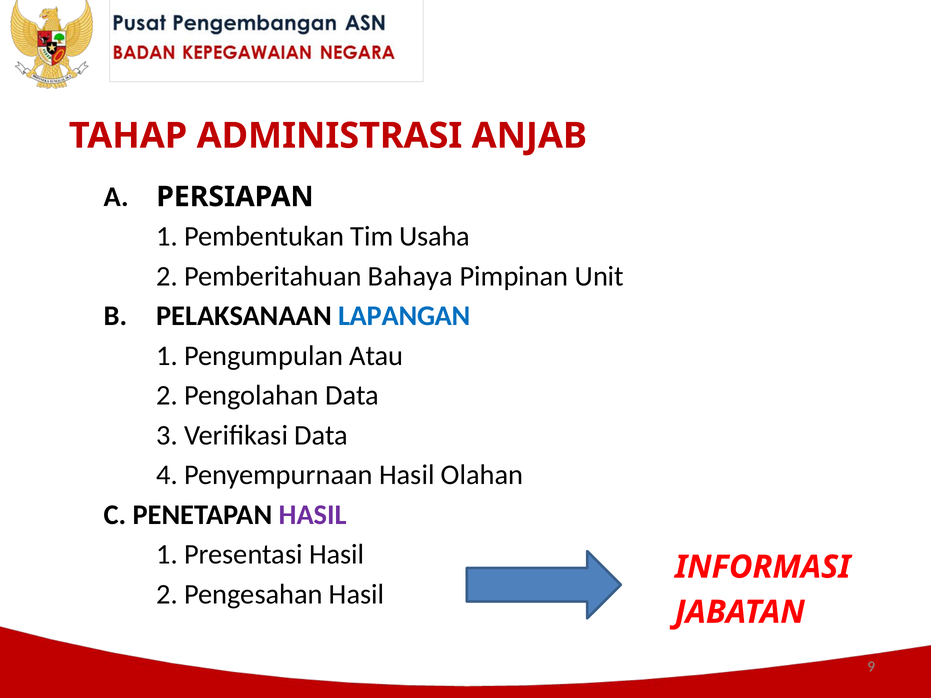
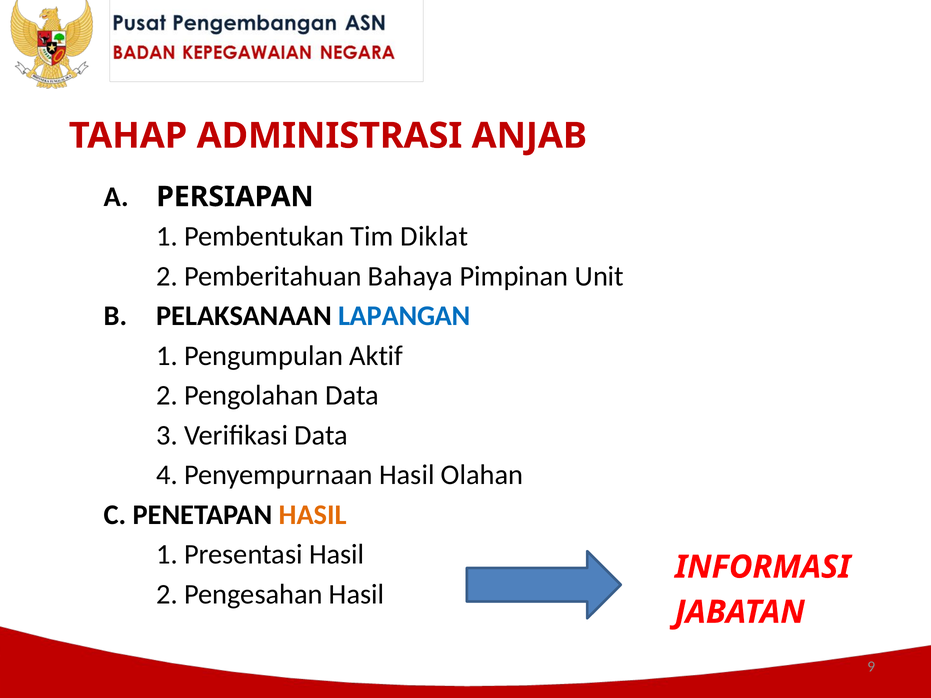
Usaha: Usaha -> Diklat (434, 237)
Atau: Atau -> Aktif (376, 356)
HASIL colour: purple -> orange (313, 515)
